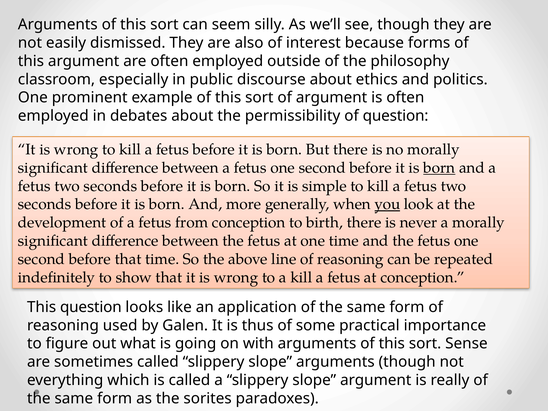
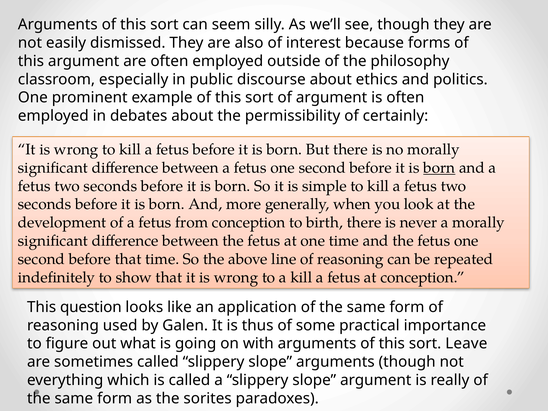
of question: question -> certainly (395, 116)
you underline: present -> none (387, 204)
Sense: Sense -> Leave (466, 344)
